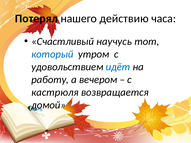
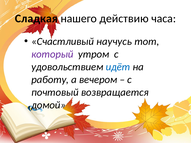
Потерял: Потерял -> Сладкая (36, 18)
который colour: blue -> purple (52, 54)
кастрюля: кастрюля -> почтовый (55, 92)
